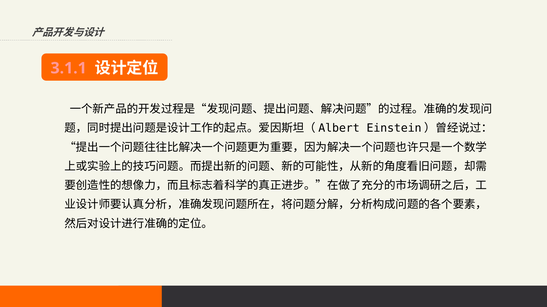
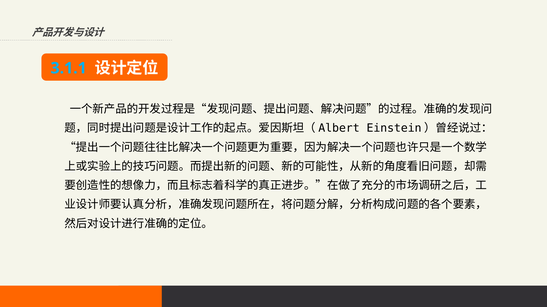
3.1.1 colour: pink -> light blue (69, 68)
